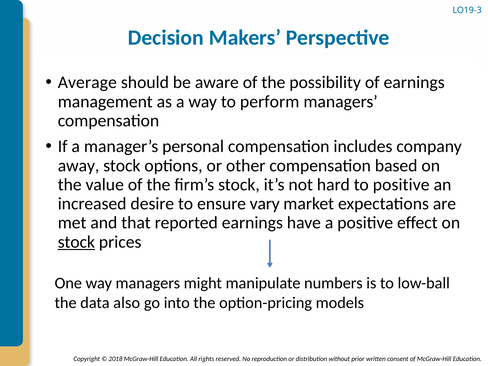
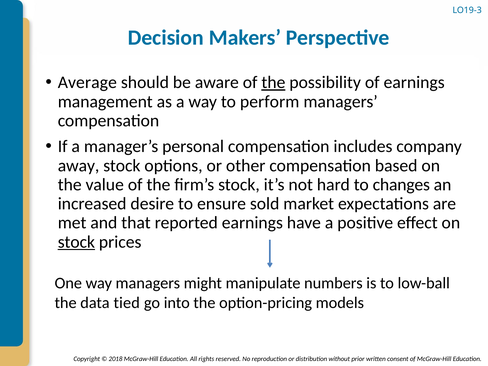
the underline: none -> present (273, 82)
to positive: positive -> changes (401, 185)
vary: vary -> sold (265, 204)
also: also -> tied (127, 303)
